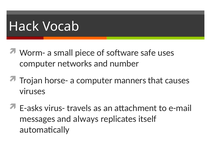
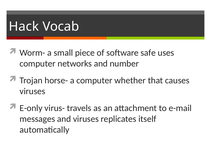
manners: manners -> whether (130, 81)
E-asks: E-asks -> E-only (31, 108)
and always: always -> viruses (86, 119)
